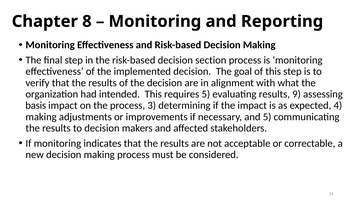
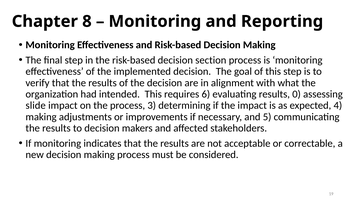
requires 5: 5 -> 6 (206, 94)
9: 9 -> 0 (297, 94)
basis: basis -> slide (36, 106)
